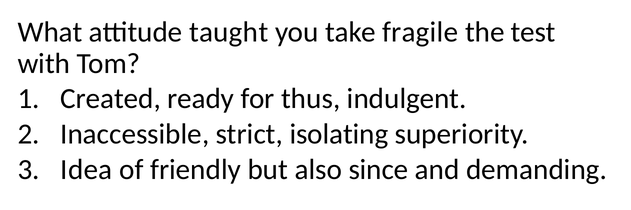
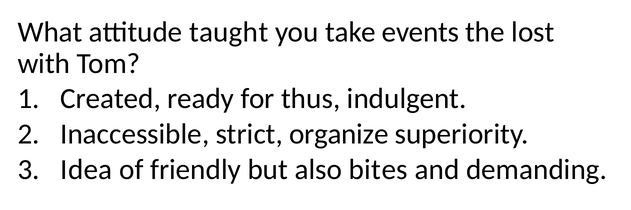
fragile: fragile -> events (420, 32)
test: test -> lost (533, 32)
isolating: isolating -> organize (339, 134)
since: since -> bites (378, 170)
